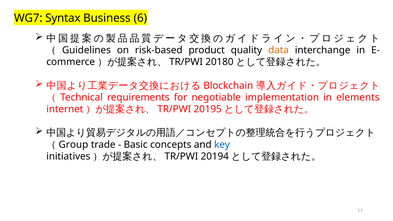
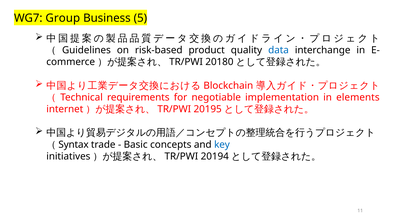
Syntax: Syntax -> Group (63, 18)
6: 6 -> 5 (140, 18)
data colour: orange -> blue (279, 50)
Group: Group -> Syntax (74, 145)
